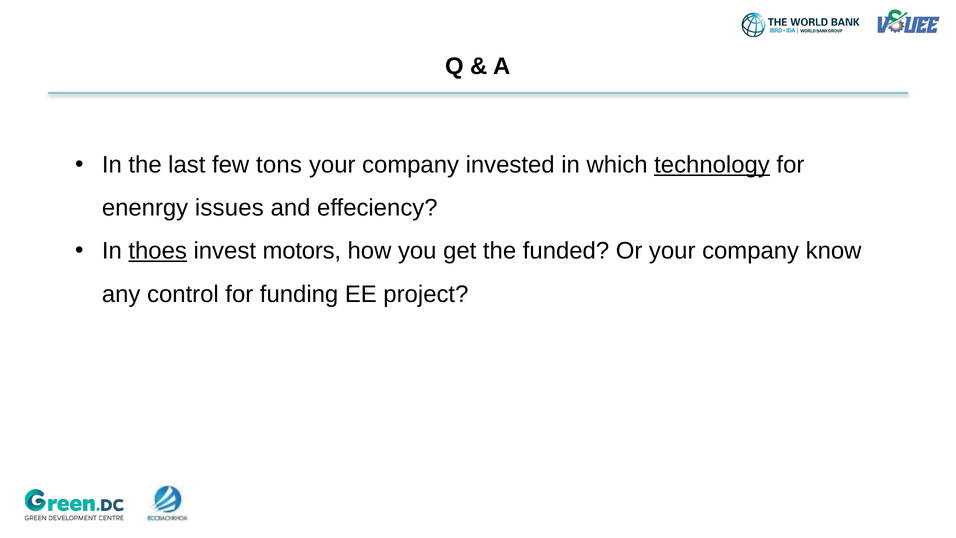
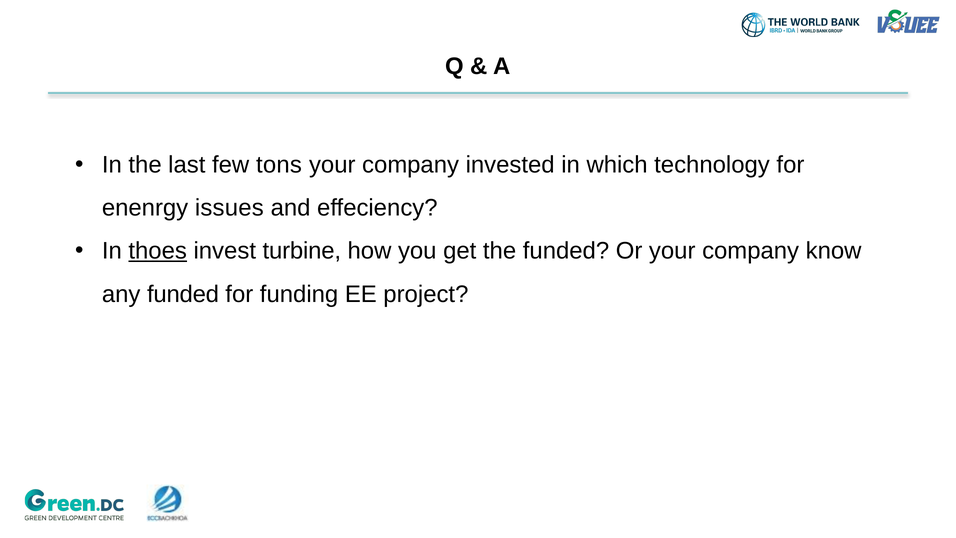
technology underline: present -> none (712, 165)
motors: motors -> turbine (302, 251)
any control: control -> funded (183, 294)
